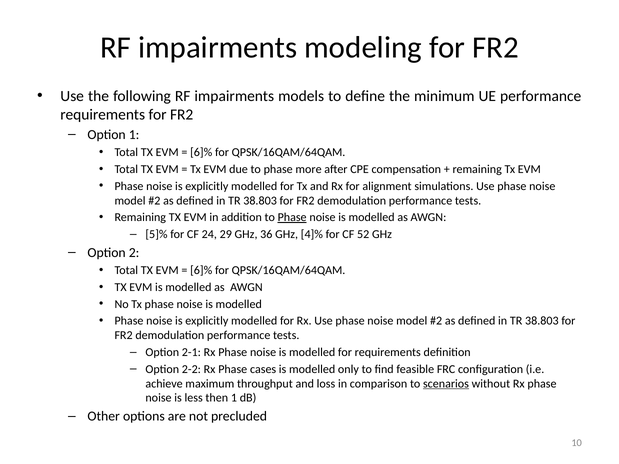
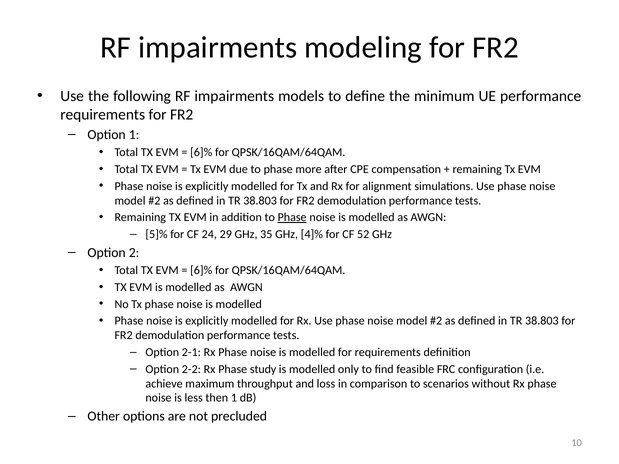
36: 36 -> 35 (266, 234)
cases: cases -> study (263, 369)
scenarios underline: present -> none (446, 384)
